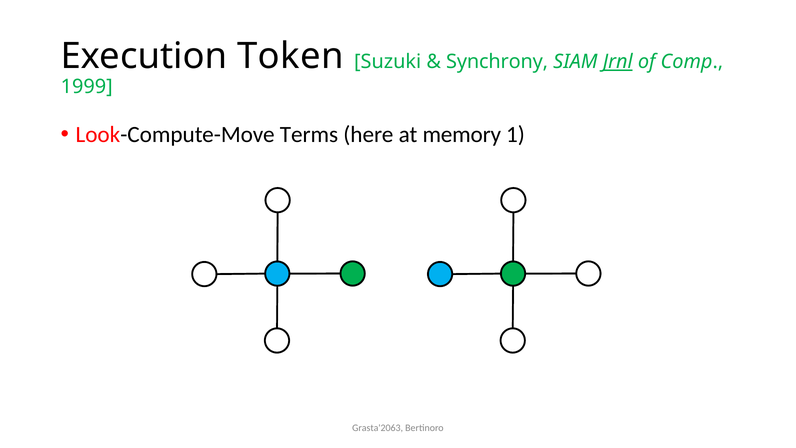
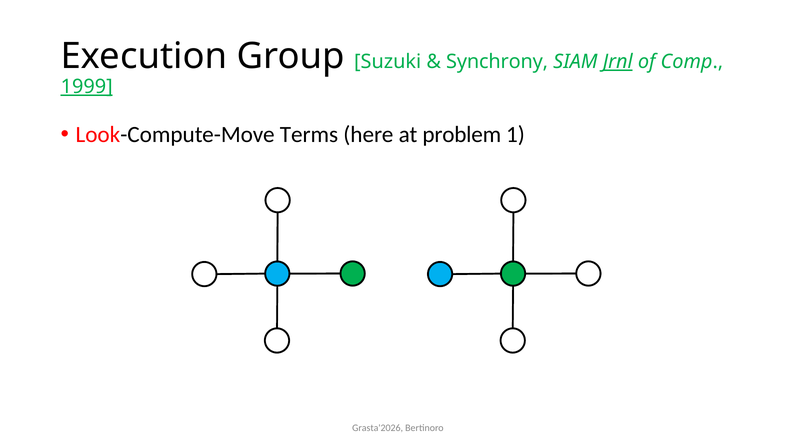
Token: Token -> Group (291, 56)
1999 underline: none -> present (87, 87)
memory: memory -> problem (462, 135)
Grasta'2063: Grasta'2063 -> Grasta'2026 (378, 427)
